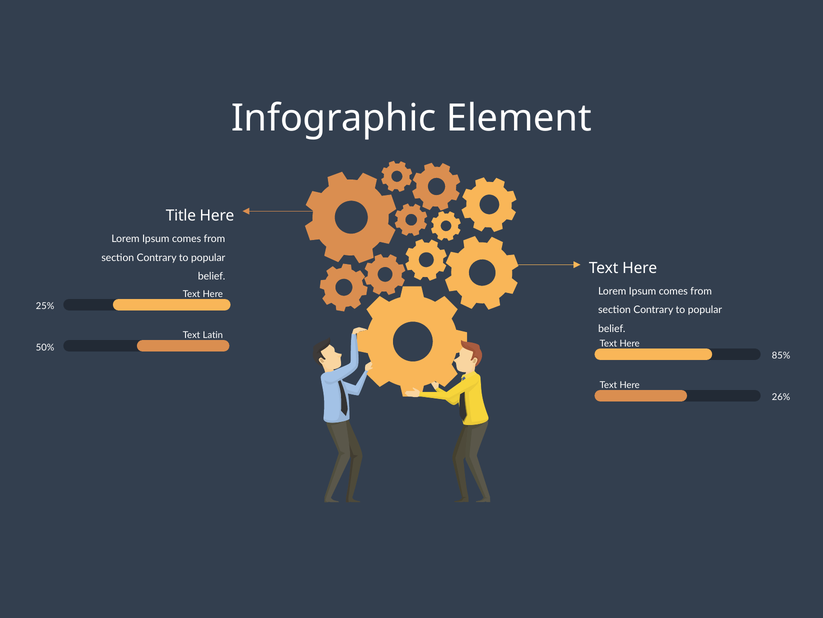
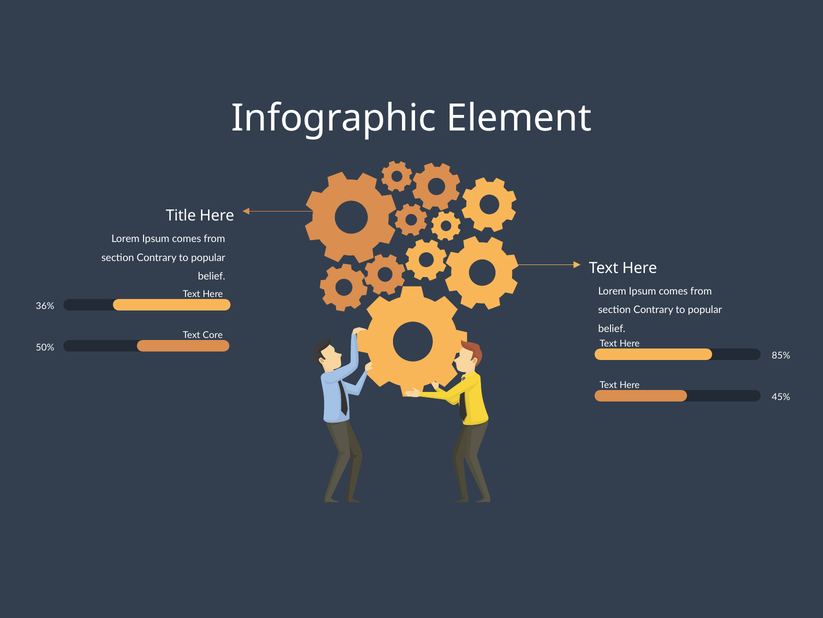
25%: 25% -> 36% (45, 306)
Latin: Latin -> Core (213, 335)
26%: 26% -> 45% (781, 397)
